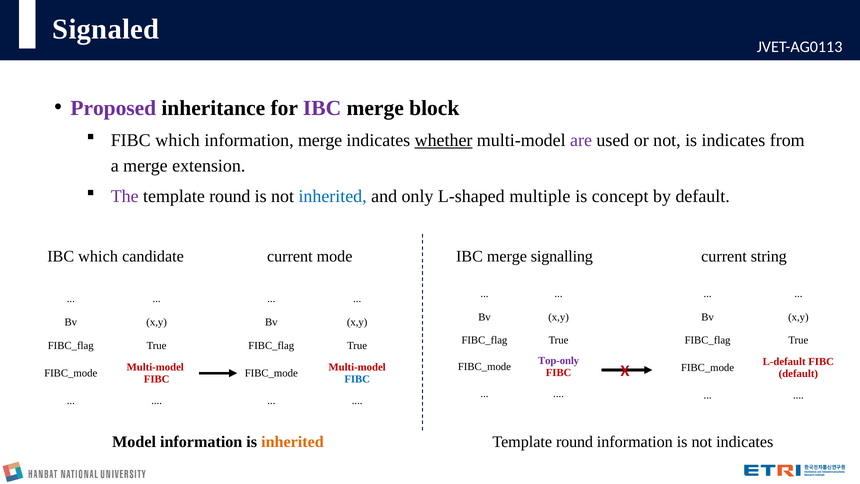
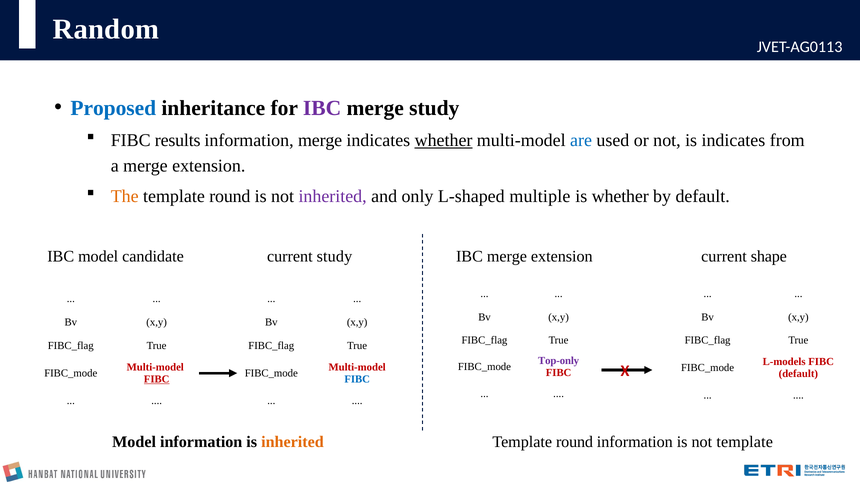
Signaled: Signaled -> Random (106, 30)
Proposed colour: purple -> blue (113, 108)
merge block: block -> study (434, 108)
FIBC which: which -> results (178, 140)
are colour: purple -> blue (581, 140)
The colour: purple -> orange (125, 196)
inherited colour: blue -> purple (333, 196)
is concept: concept -> whether (620, 196)
IBC which: which -> model (98, 256)
current mode: mode -> study (334, 256)
IBC merge signalling: signalling -> extension (562, 256)
string: string -> shape (769, 256)
L-default: L-default -> L-models (784, 362)
FIBC underline: none -> present (157, 379)
not indicates: indicates -> template (745, 442)
